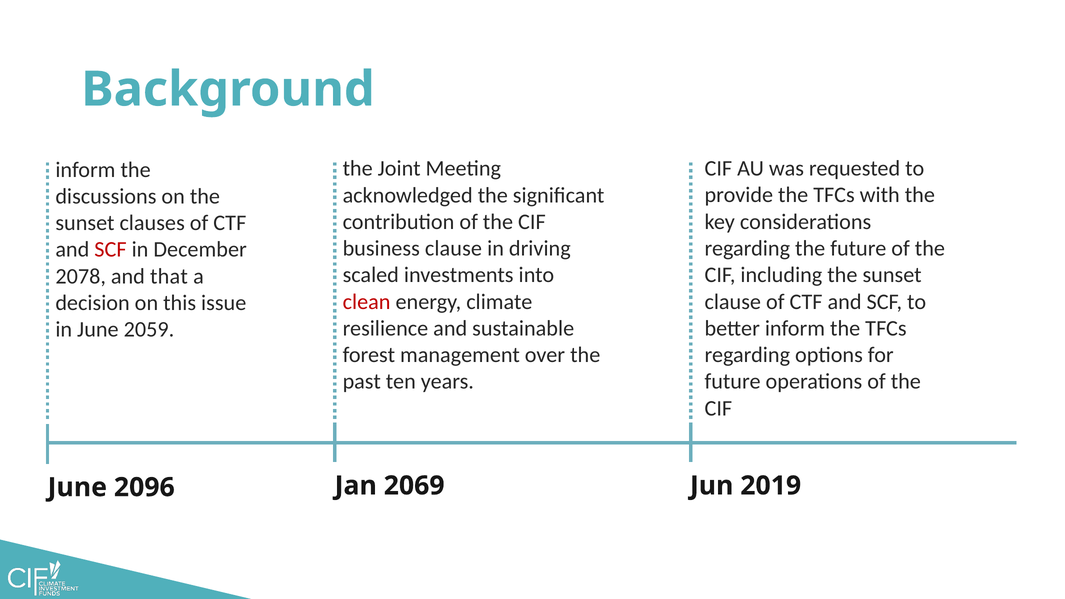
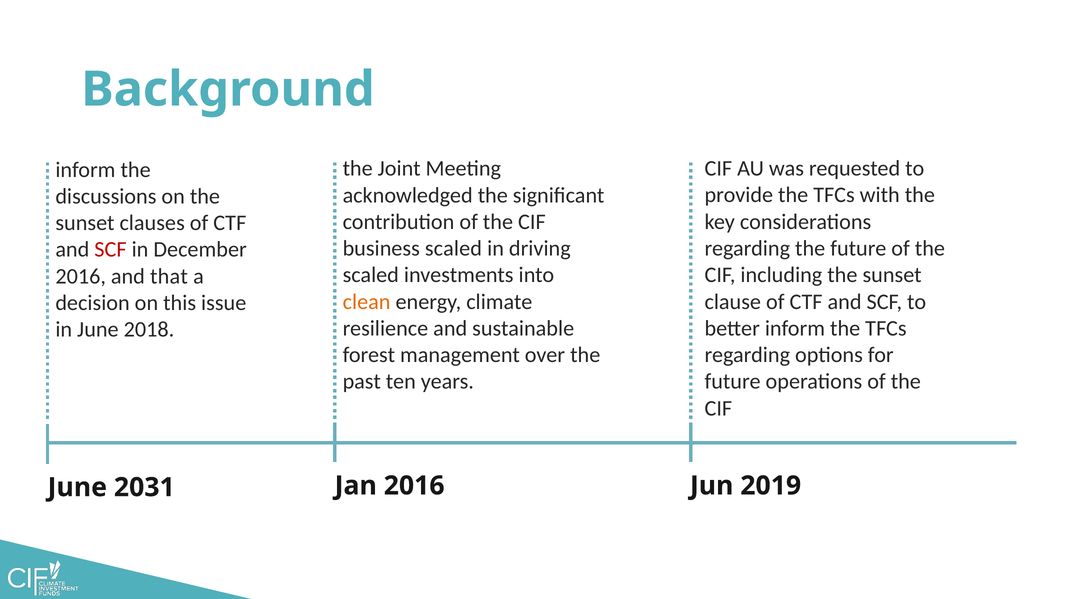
business clause: clause -> scaled (453, 248)
2078: 2078 -> 2016 (81, 276)
clean colour: red -> orange (367, 302)
2059: 2059 -> 2018 (149, 330)
Jan 2069: 2069 -> 2016 (414, 486)
2096: 2096 -> 2031 (144, 487)
